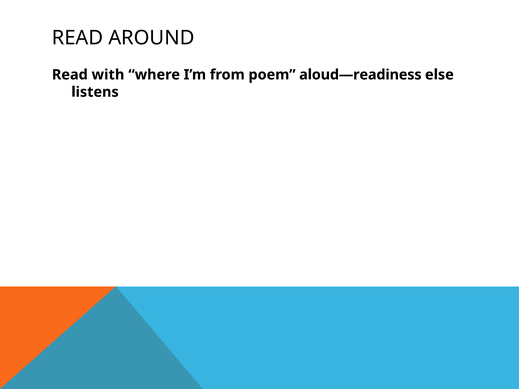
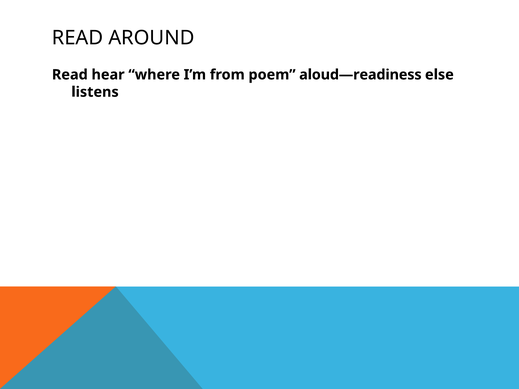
with: with -> hear (108, 75)
